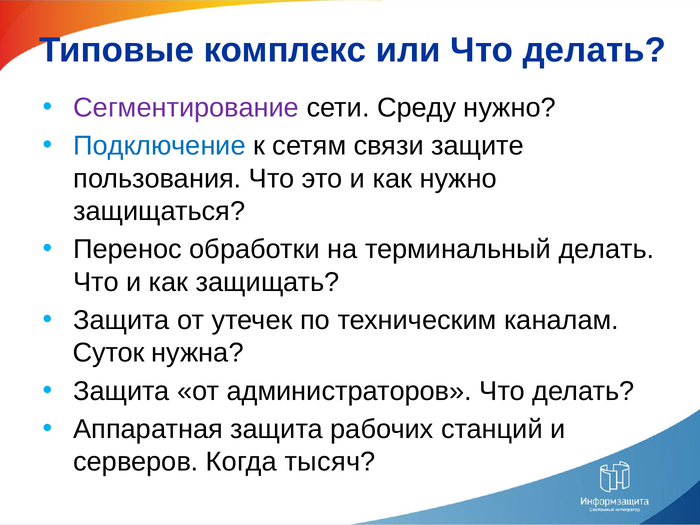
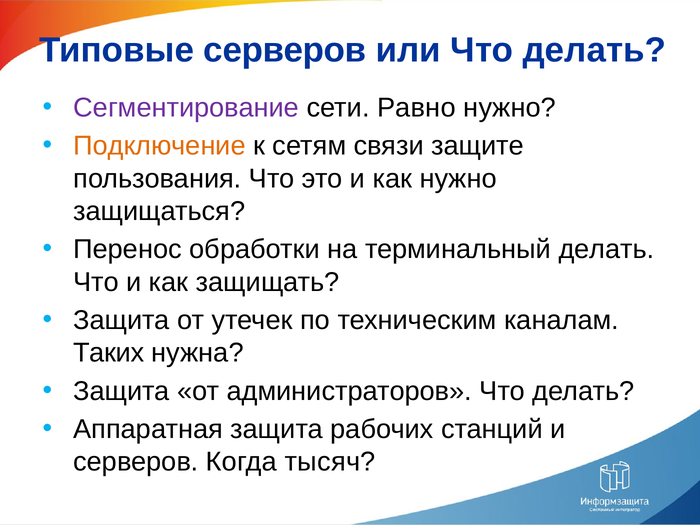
Типовые комплекс: комплекс -> серверов (285, 50)
Среду: Среду -> Равно (416, 108)
Подключение colour: blue -> orange (159, 146)
Суток: Суток -> Таких (109, 353)
